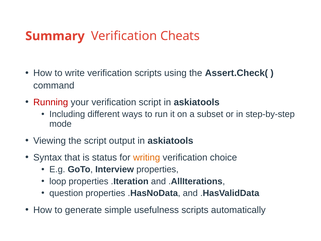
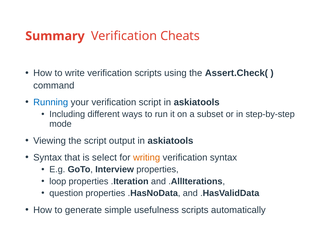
Running colour: red -> blue (51, 102)
status: status -> select (104, 157)
verification choice: choice -> syntax (223, 157)
